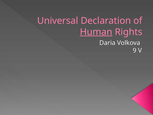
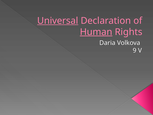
Universal underline: none -> present (58, 21)
